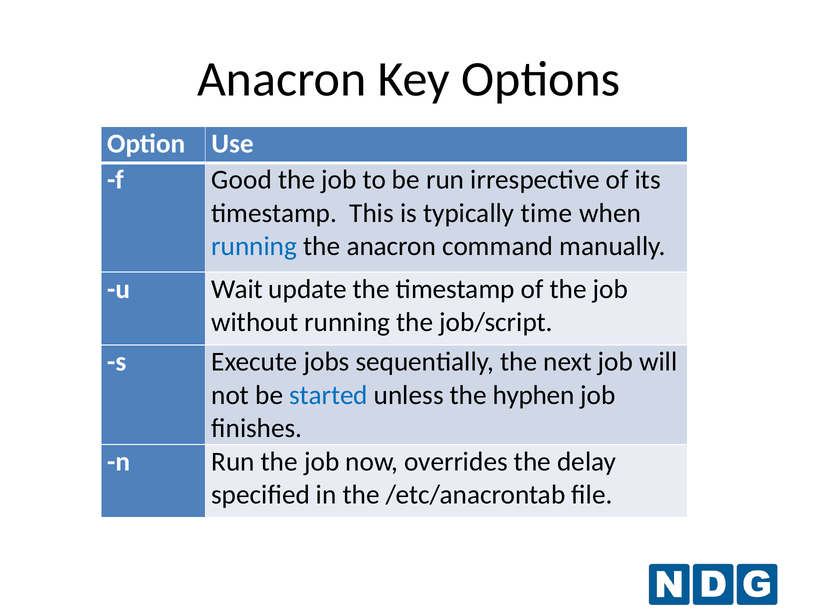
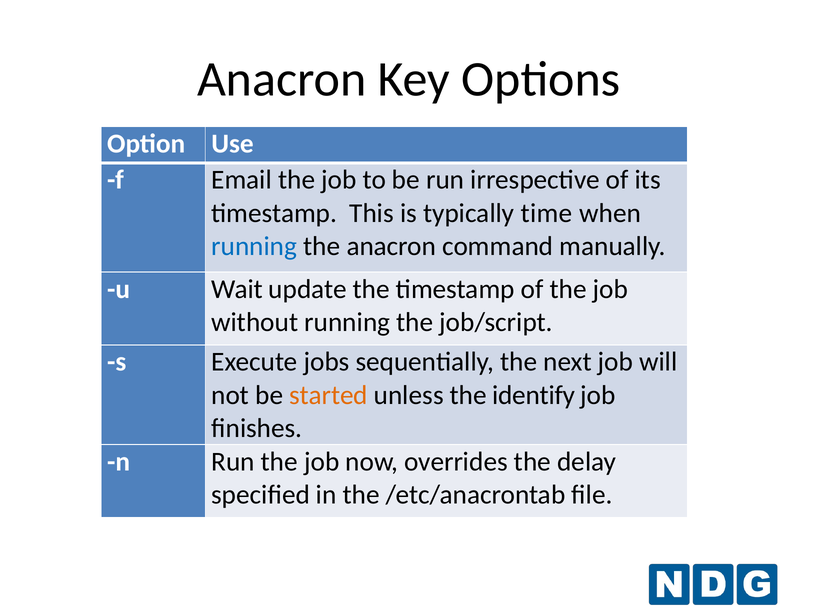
Good: Good -> Email (242, 180)
started colour: blue -> orange (329, 395)
hyphen: hyphen -> identify (534, 395)
